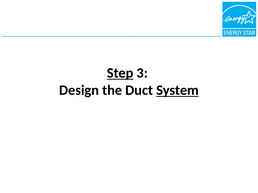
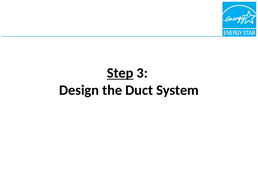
System underline: present -> none (177, 90)
